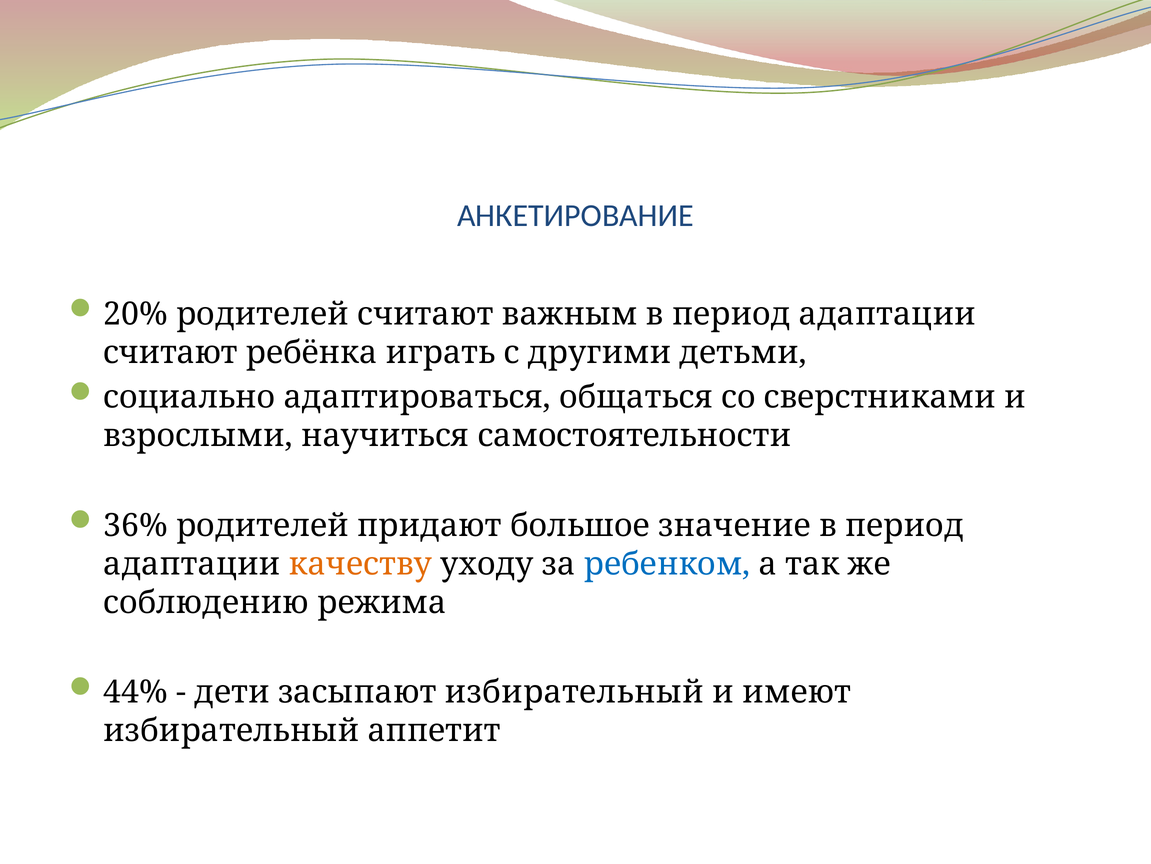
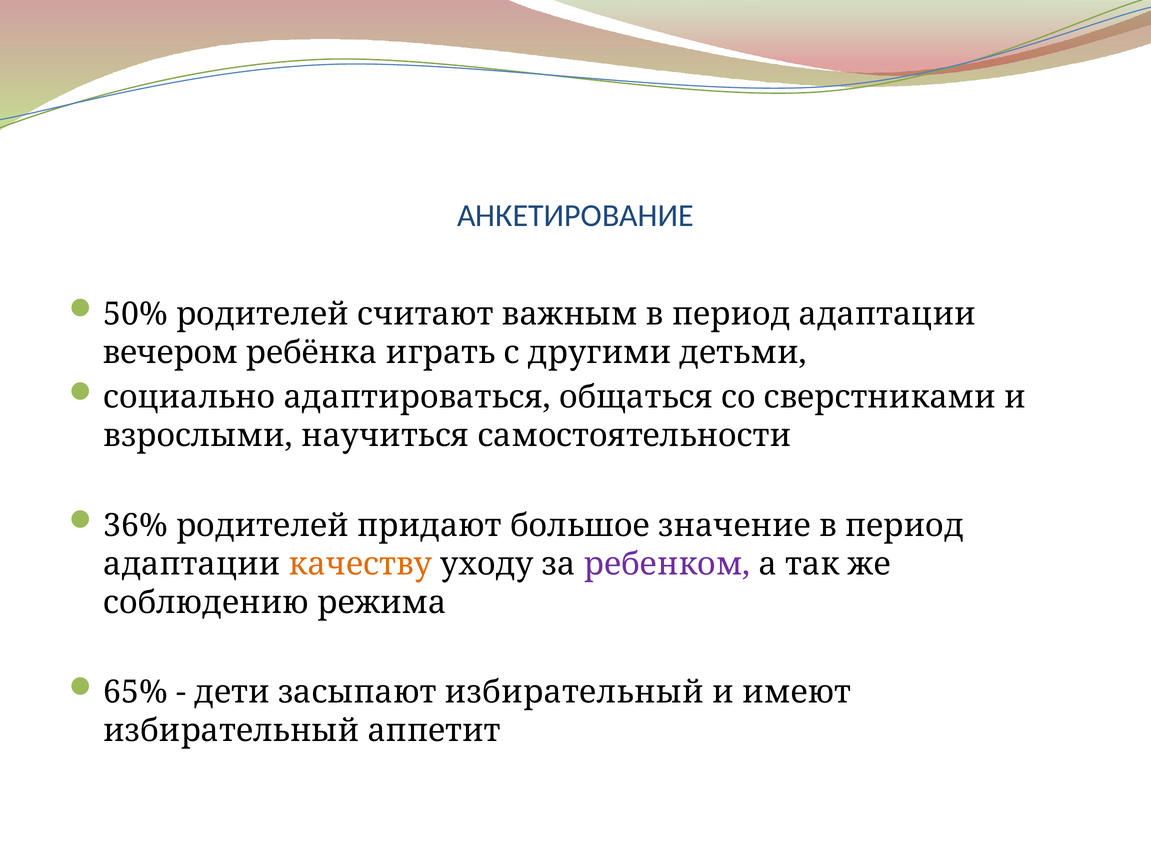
20%: 20% -> 50% (136, 314)
считают: считают -> вечером (171, 352)
ребенком colour: blue -> purple (667, 563)
44%: 44% -> 65% (136, 692)
